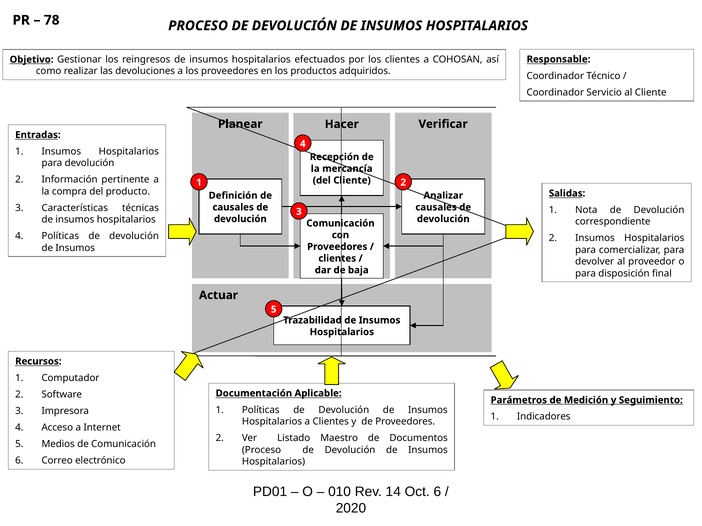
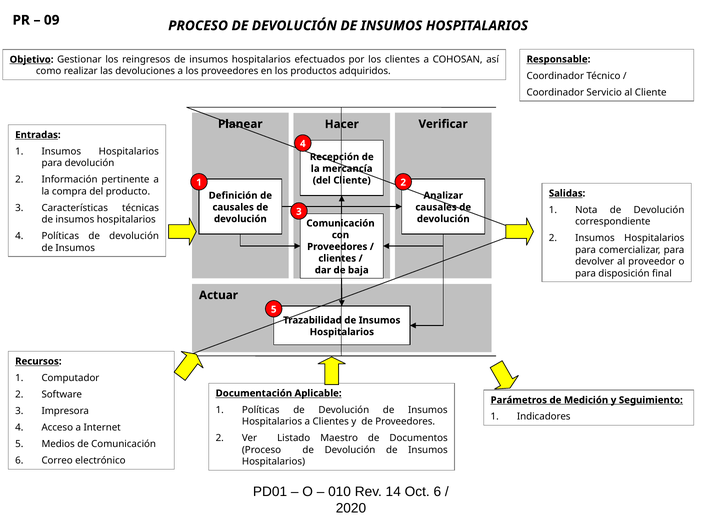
78: 78 -> 09 (52, 20)
